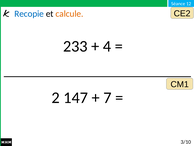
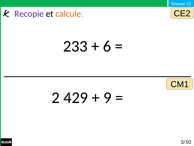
Recopie colour: blue -> purple (29, 14)
4: 4 -> 6 (107, 46)
147: 147 -> 429 (76, 97)
7: 7 -> 9 (107, 97)
